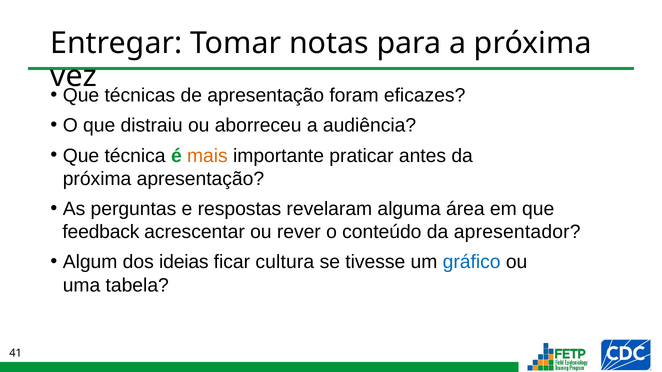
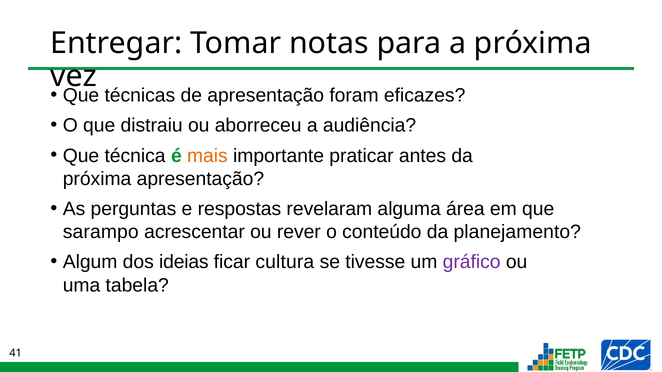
feedback: feedback -> sarampo (101, 232)
apresentador: apresentador -> planejamento (517, 232)
gráfico colour: blue -> purple (472, 262)
